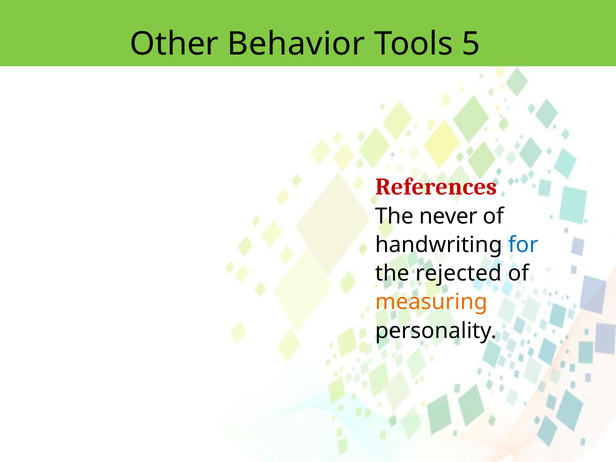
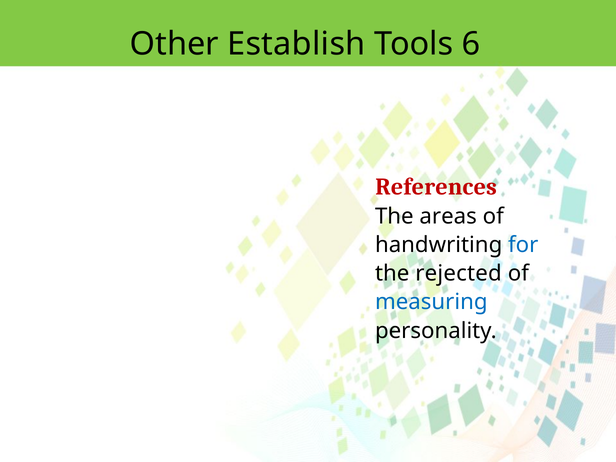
Behavior: Behavior -> Establish (296, 44)
5: 5 -> 6 (471, 44)
never: never -> areas (448, 216)
measuring colour: orange -> blue (431, 302)
